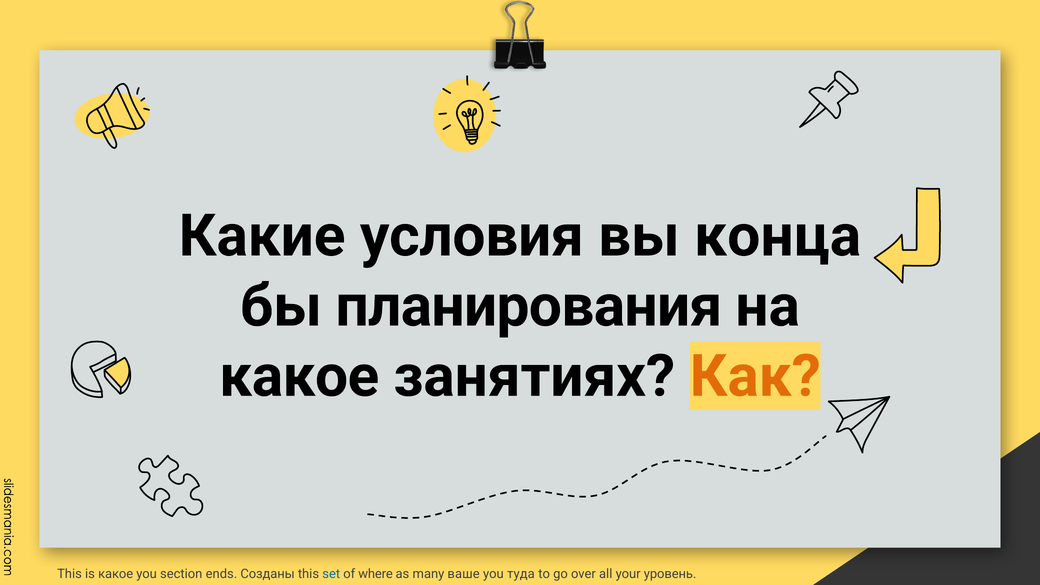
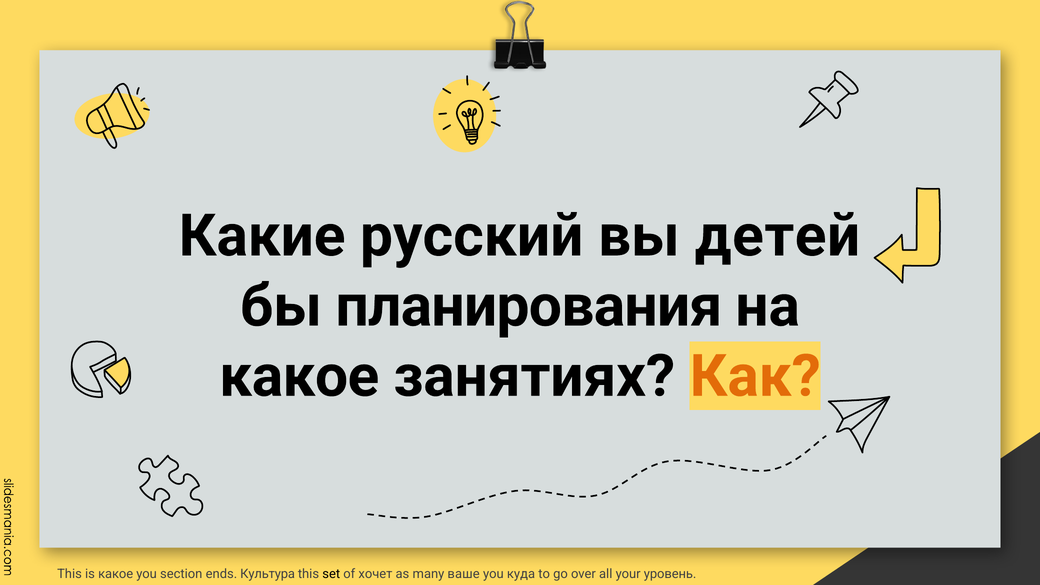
условия: условия -> русский (472, 236)
конца: конца -> детей (777, 236)
Созданы: Созданы -> Культура (268, 574)
set colour: blue -> black (331, 574)
where: where -> хочет (375, 574)
туда: туда -> куда (521, 574)
